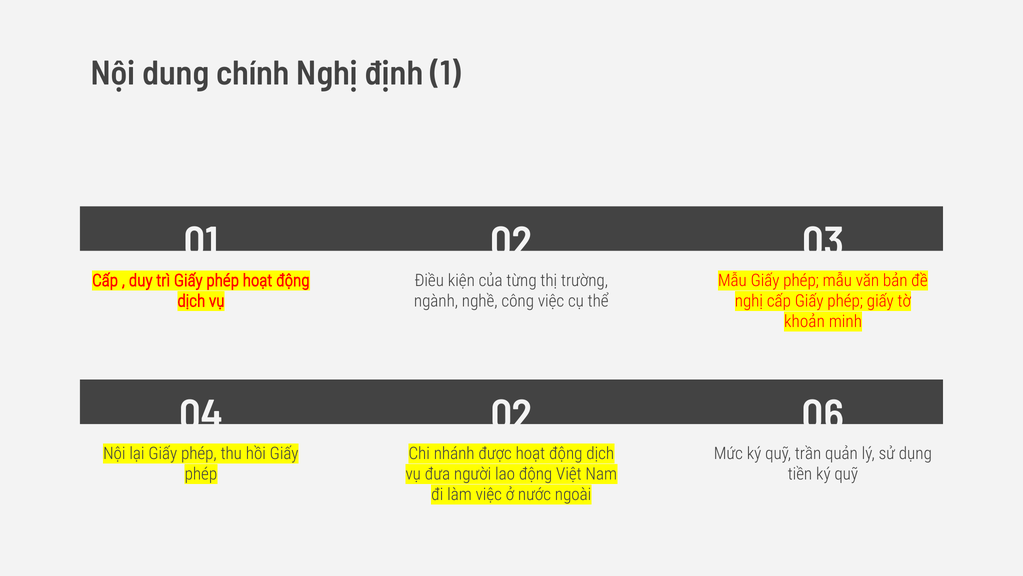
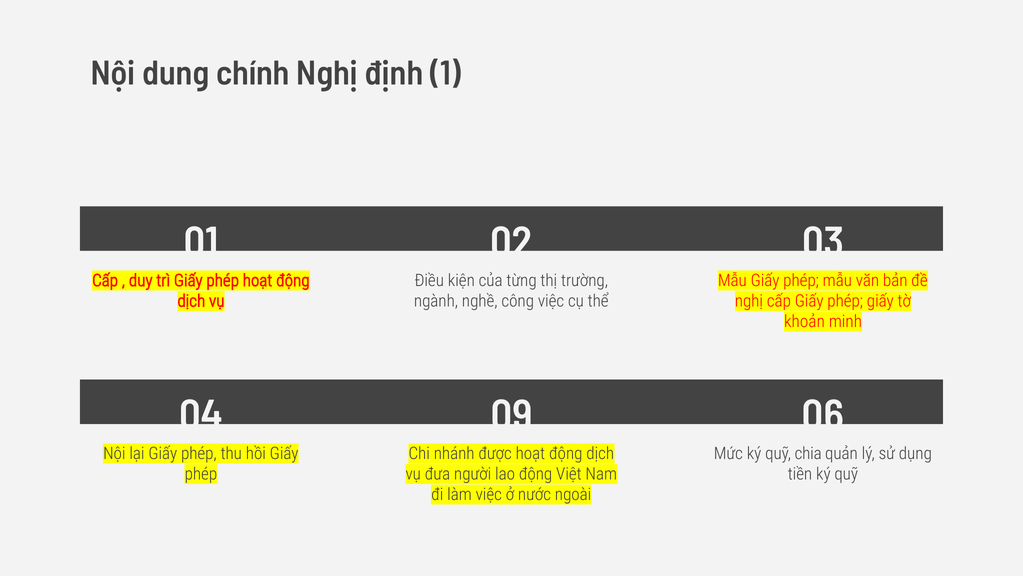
04 02: 02 -> 09 (512, 415)
trần: trần -> chia (808, 453)
